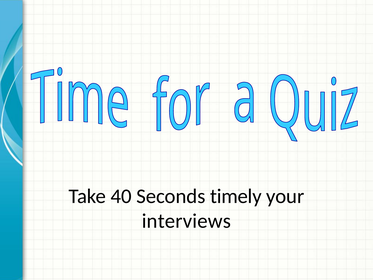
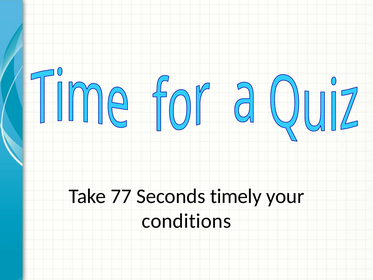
40: 40 -> 77 (121, 196)
interviews: interviews -> conditions (186, 221)
